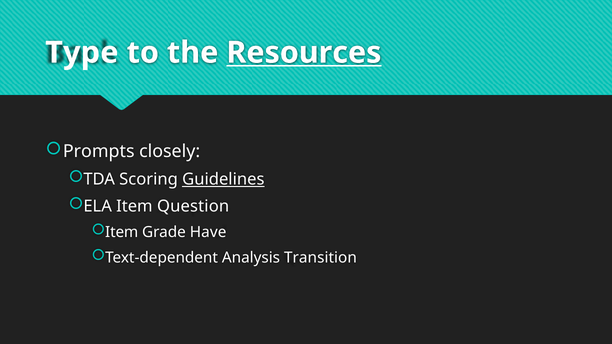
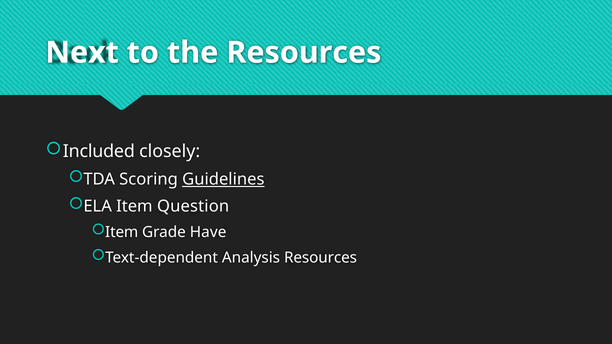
Type: Type -> Next (82, 53)
Resources underline: present -> none (304, 53)
Prompts: Prompts -> Included (99, 152)
Analysis Transition: Transition -> Resources (321, 258)
